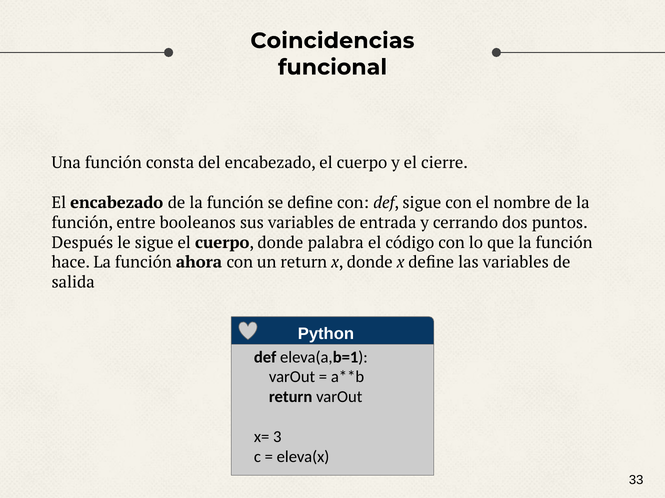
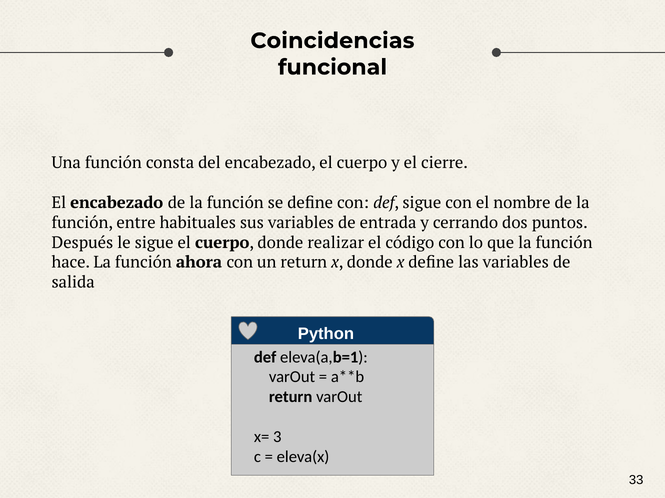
booleanos: booleanos -> habituales (198, 223)
palabra: palabra -> realizar (336, 243)
